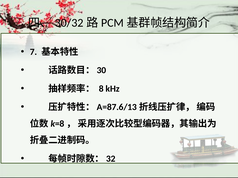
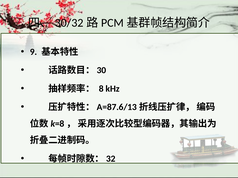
7: 7 -> 9 (33, 52)
